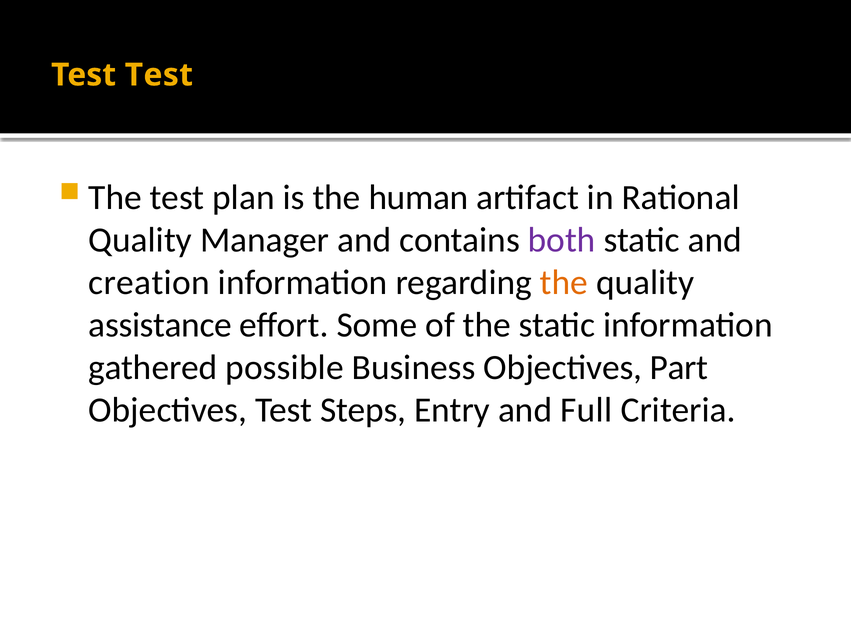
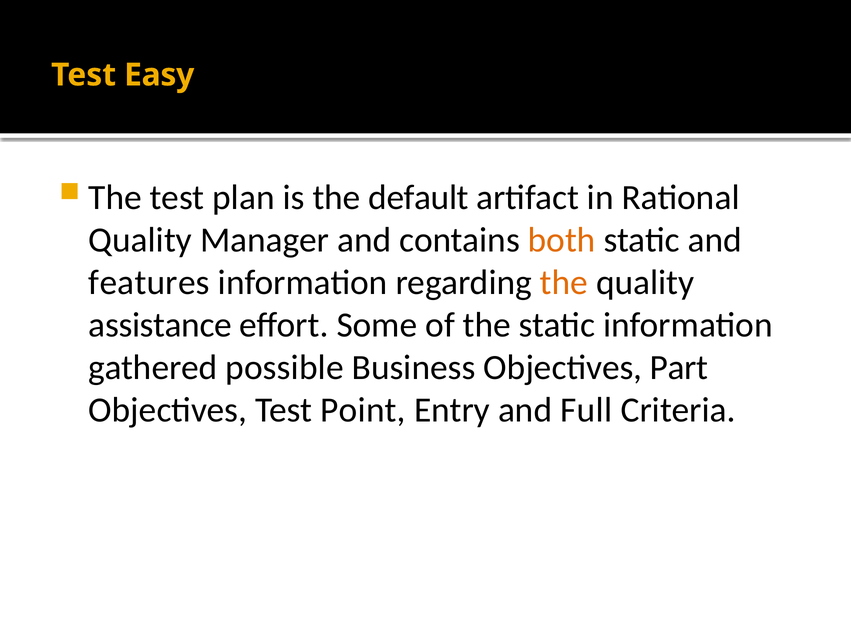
Test Test: Test -> Easy (159, 75)
human: human -> default (419, 197)
both colour: purple -> orange (562, 240)
creation: creation -> features (149, 283)
Steps: Steps -> Point (363, 410)
